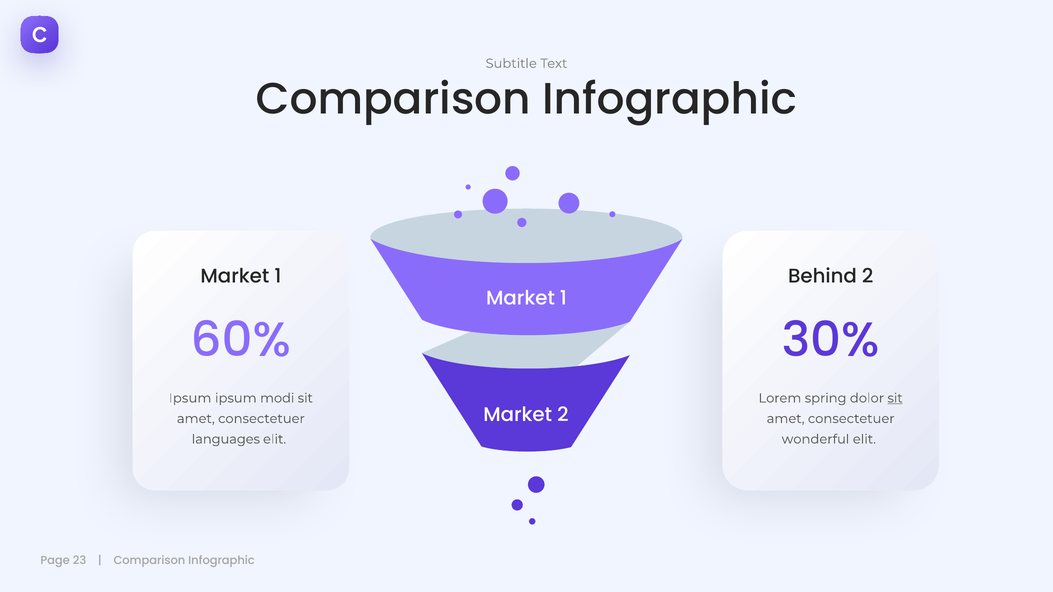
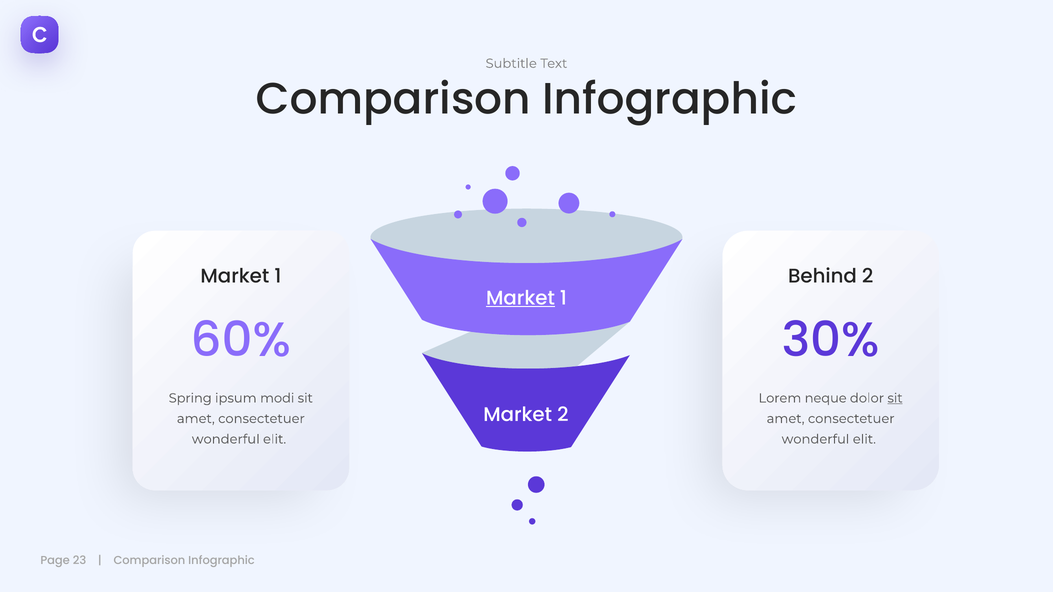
Market underline: none -> present (520, 298)
Ipsum: Ipsum -> Spring (190, 398)
spring: spring -> neque (826, 398)
languages: languages -> wonderful (226, 439)
